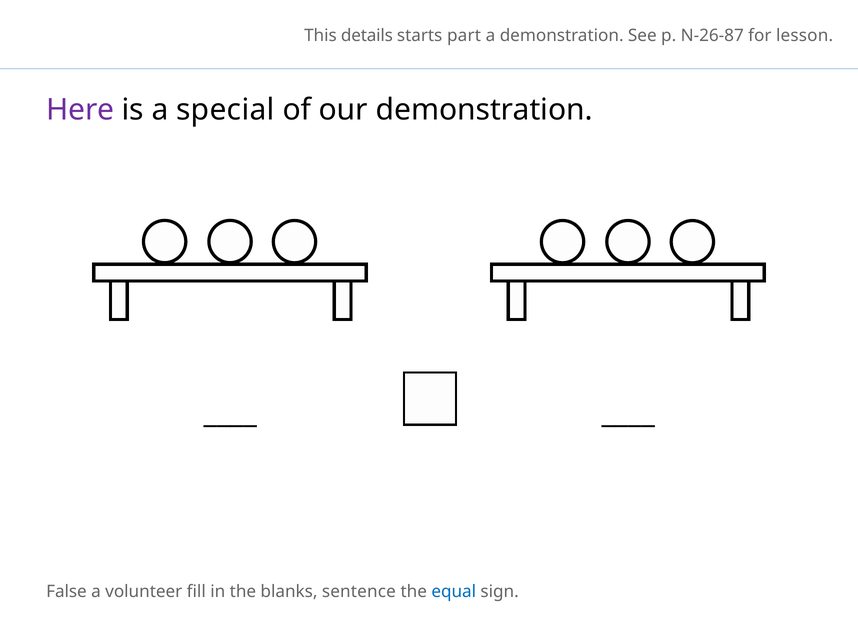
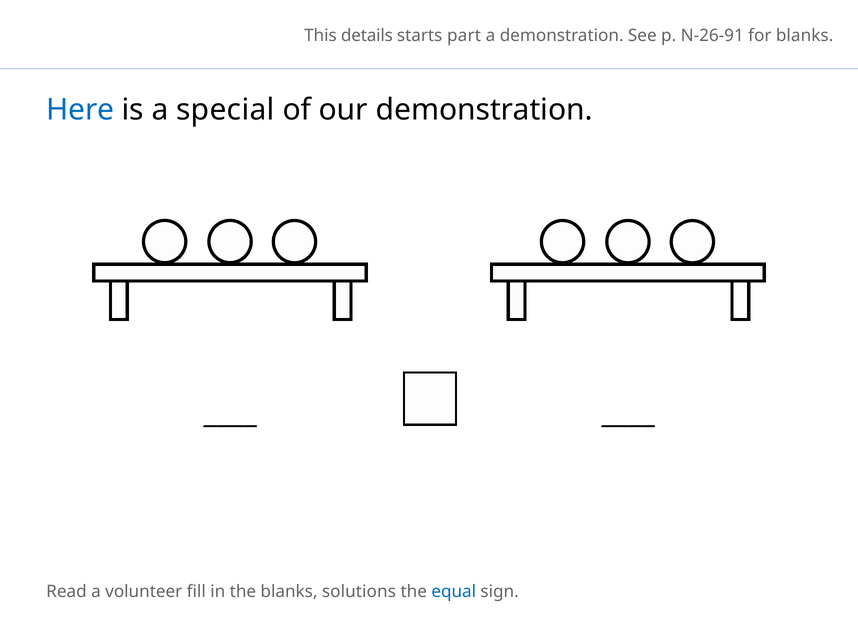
N-26-87: N-26-87 -> N-26-91 (712, 36)
for lesson: lesson -> blanks (805, 36)
Here colour: purple -> blue (80, 110)
False: False -> Read (66, 592)
sentence: sentence -> solutions (359, 592)
